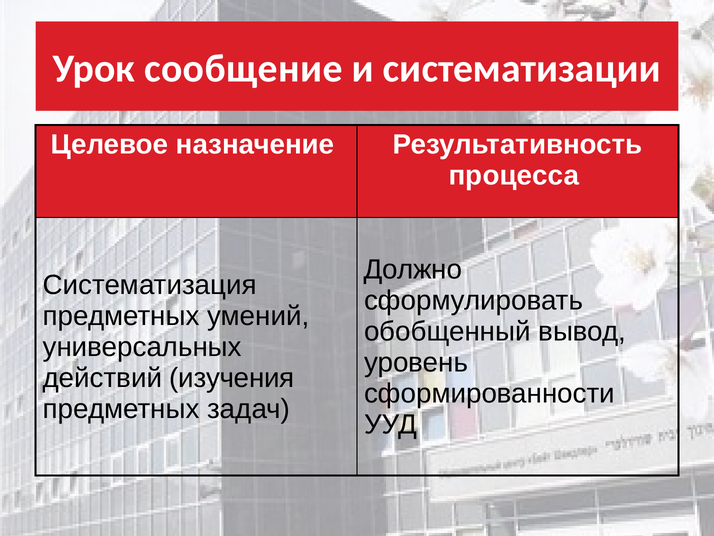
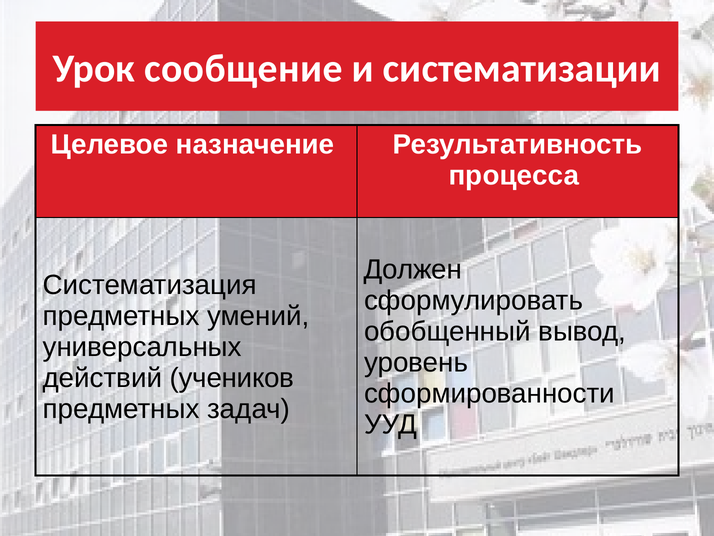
Должно: Должно -> Должен (413, 269)
изучения: изучения -> учеников (232, 378)
